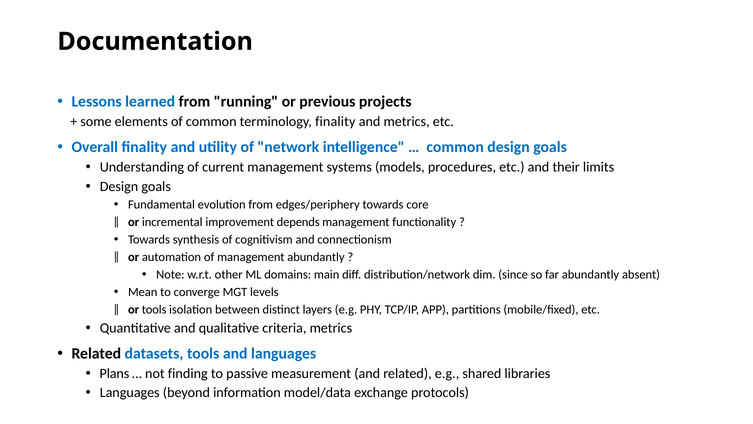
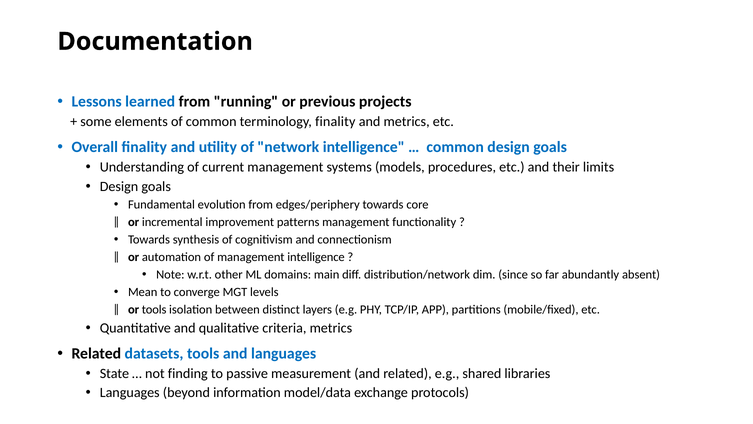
depends: depends -> patterns (298, 222)
management abundantly: abundantly -> intelligence (316, 257)
Plans: Plans -> State (114, 373)
